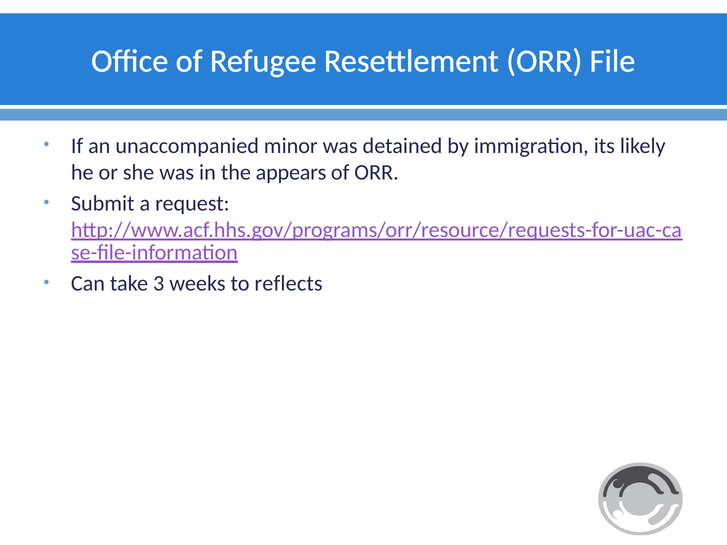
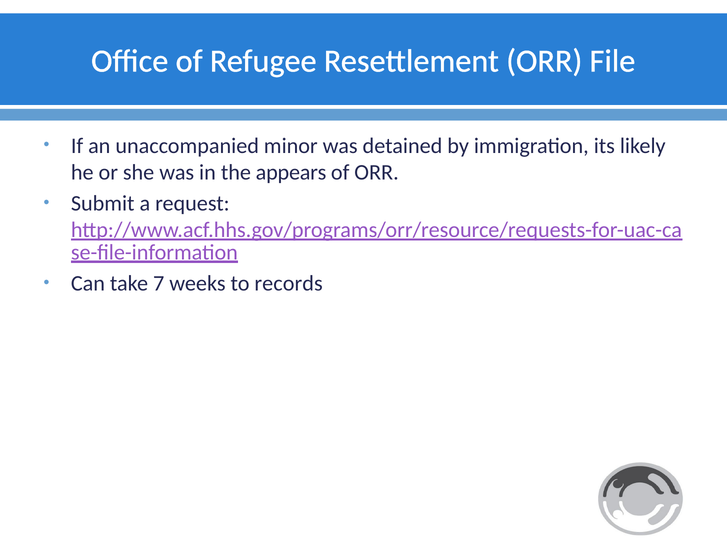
3: 3 -> 7 (159, 284)
reflects: reflects -> records (289, 284)
